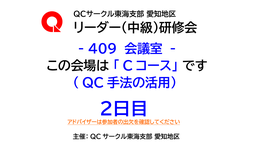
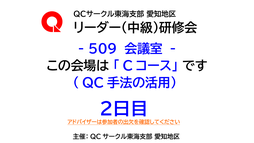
409: 409 -> 509 (103, 49)
